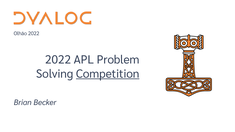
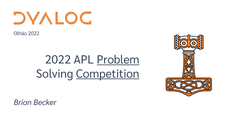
Problem underline: none -> present (118, 60)
